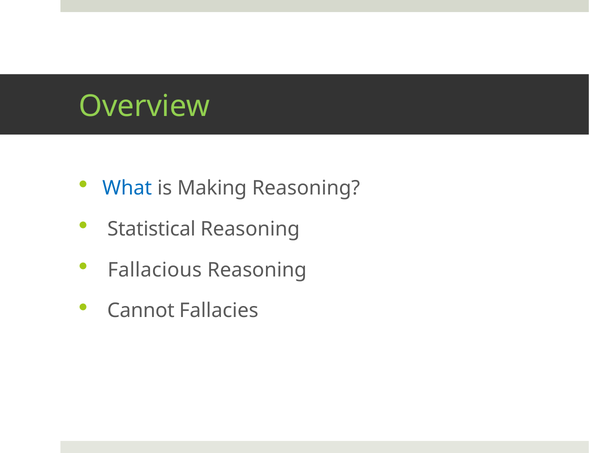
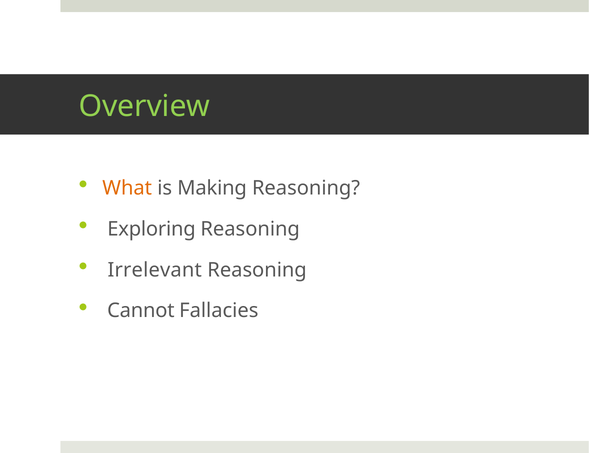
What colour: blue -> orange (127, 188)
Statistical: Statistical -> Exploring (152, 229)
Fallacious: Fallacious -> Irrelevant (155, 270)
